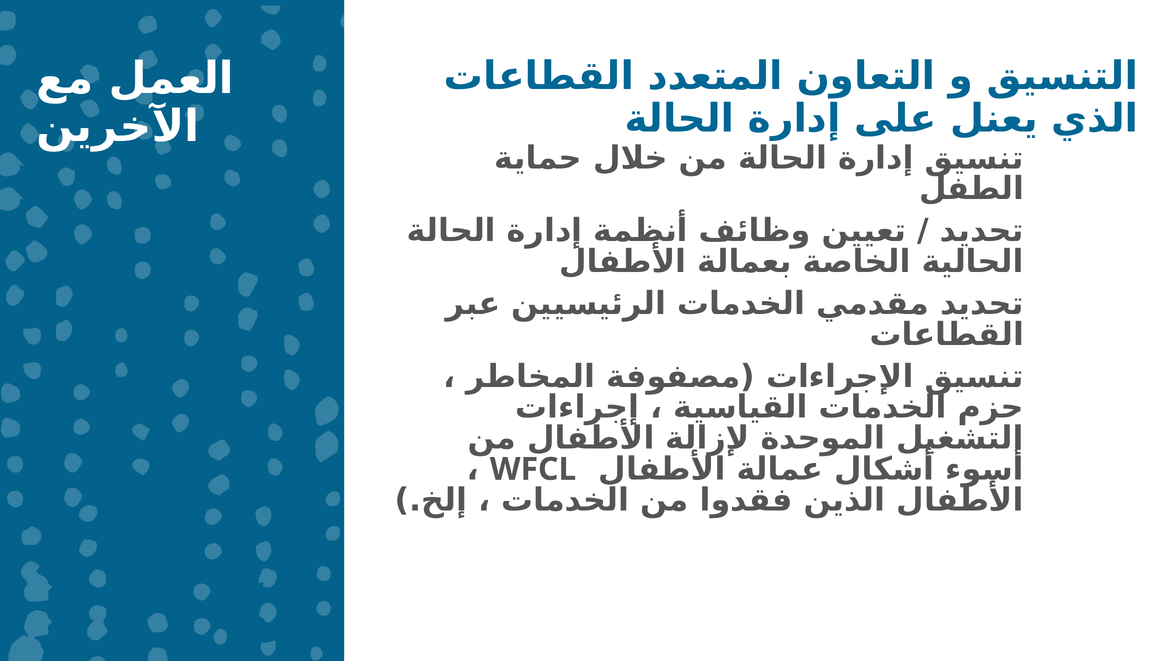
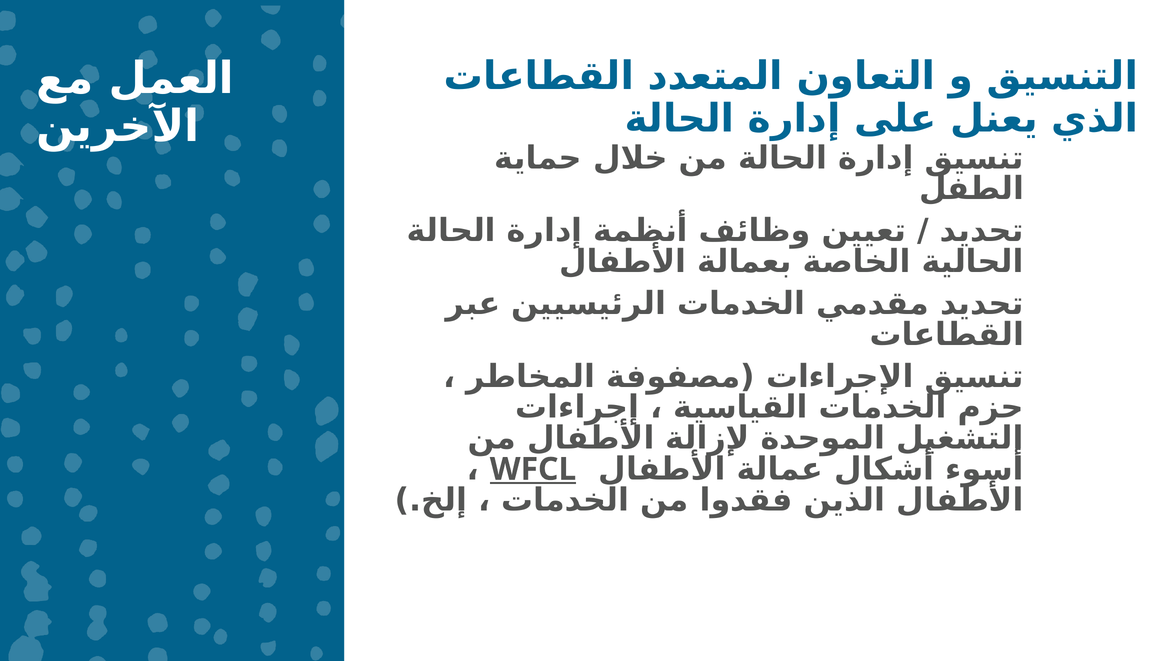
WFCL underline: none -> present (533, 469)
